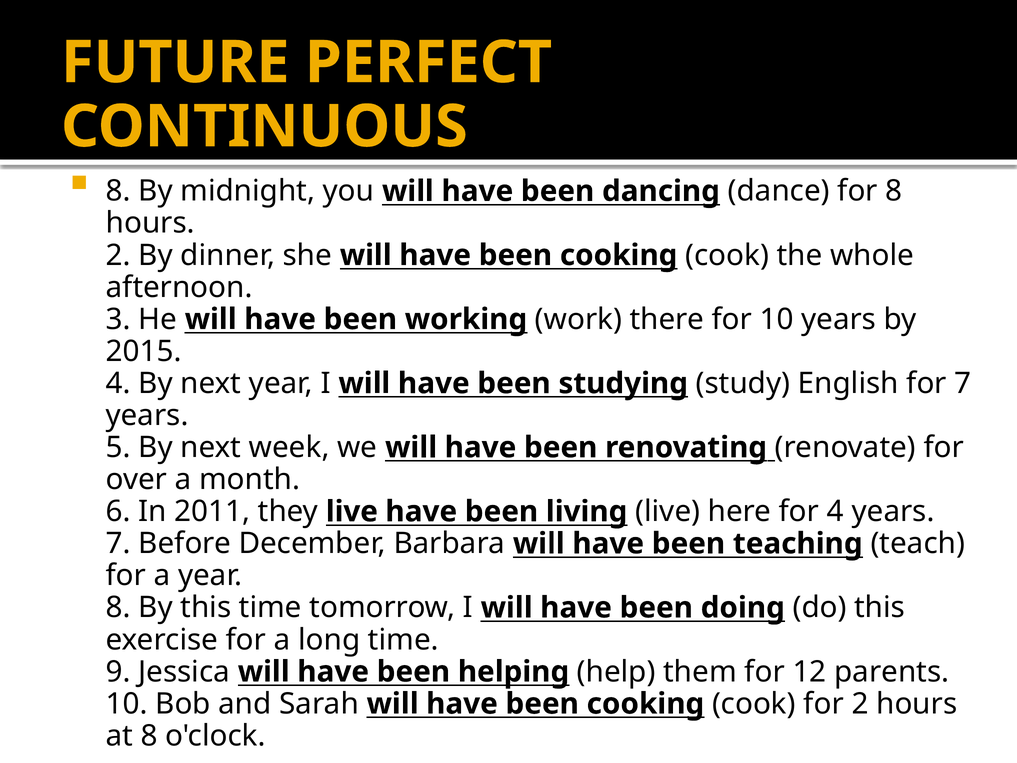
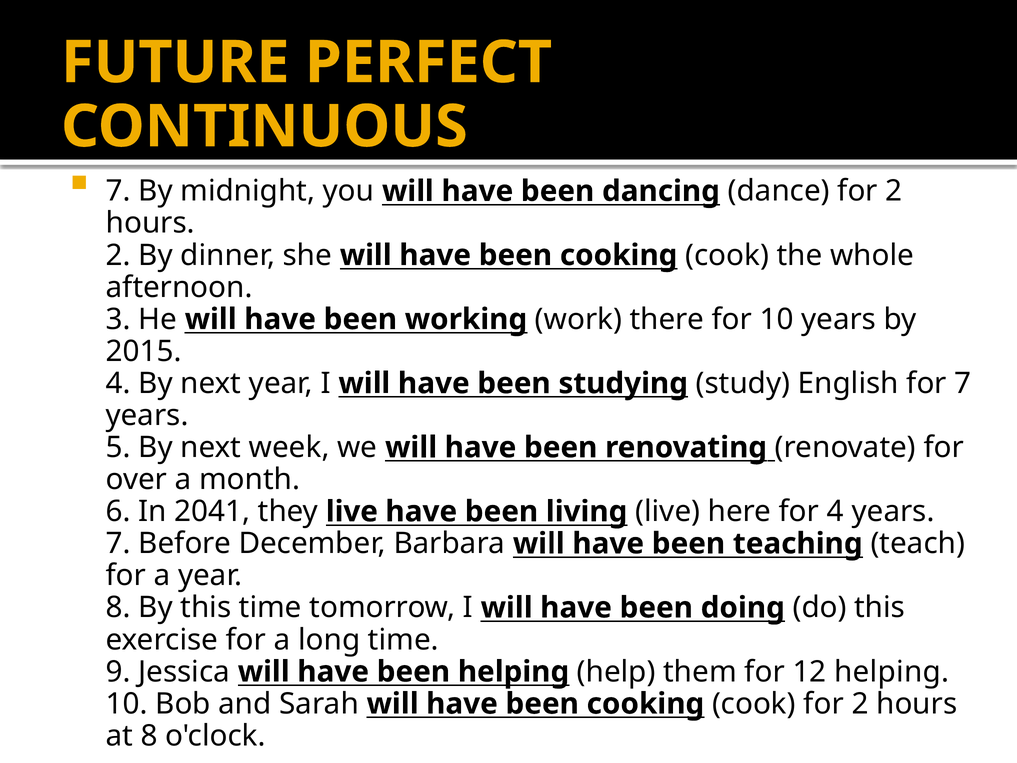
8: 8 -> 7 (118, 191)
dance for 8: 8 -> 2 (894, 191)
2011: 2011 -> 2041 (212, 511)
12 parents: parents -> helping (892, 672)
